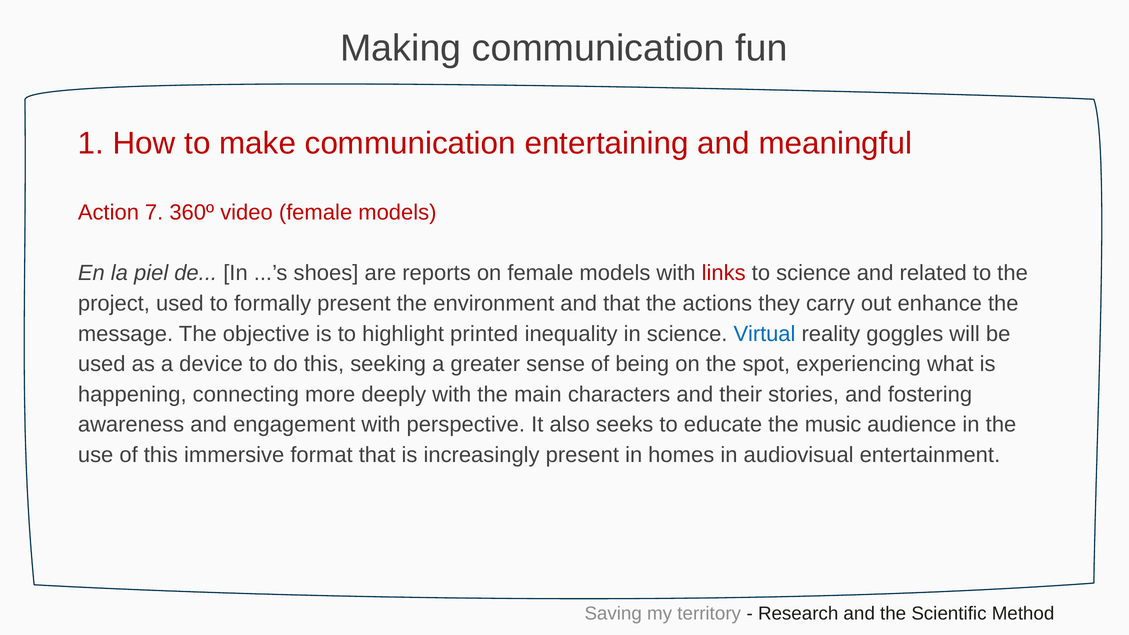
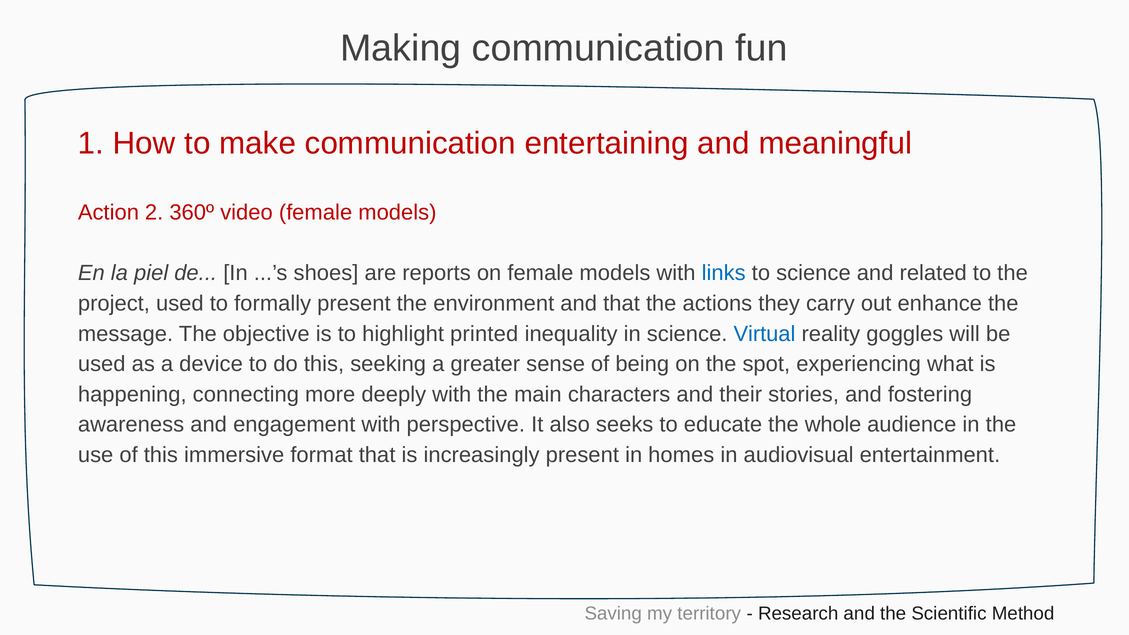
7: 7 -> 2 (154, 213)
links colour: red -> blue (724, 273)
music: music -> whole (833, 425)
